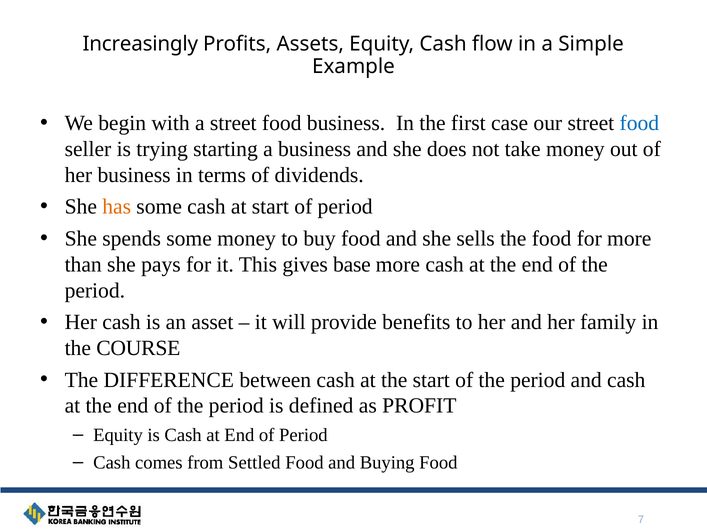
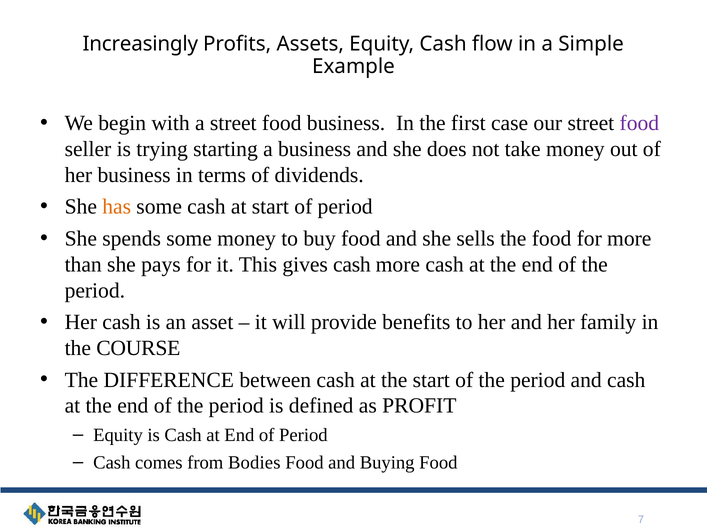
food colour: blue -> purple (639, 123)
gives base: base -> cash (352, 264)
Settled: Settled -> Bodies (254, 462)
